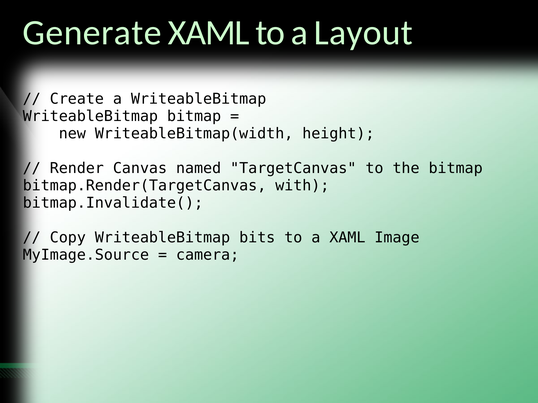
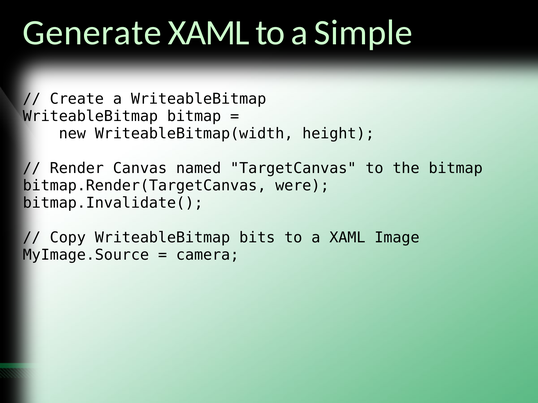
Layout: Layout -> Simple (363, 33)
with: with -> were (302, 186)
